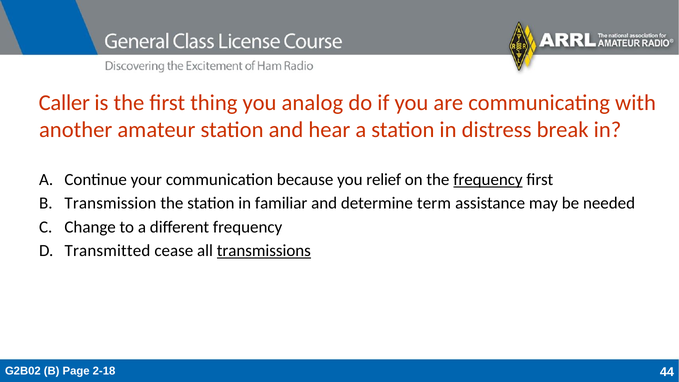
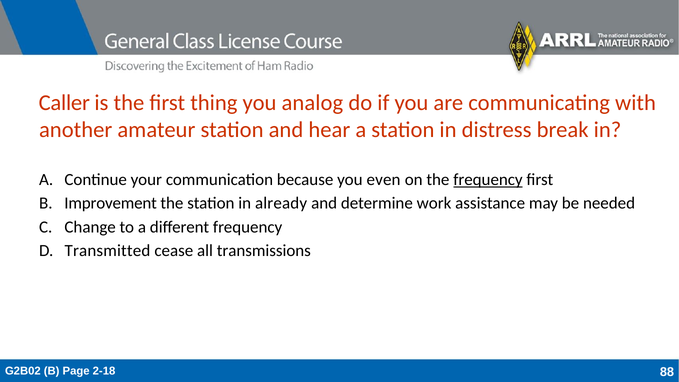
relief: relief -> even (384, 179)
Transmission: Transmission -> Improvement (111, 203)
familiar: familiar -> already (281, 203)
term: term -> work (434, 203)
transmissions underline: present -> none (264, 251)
44: 44 -> 88 (667, 372)
